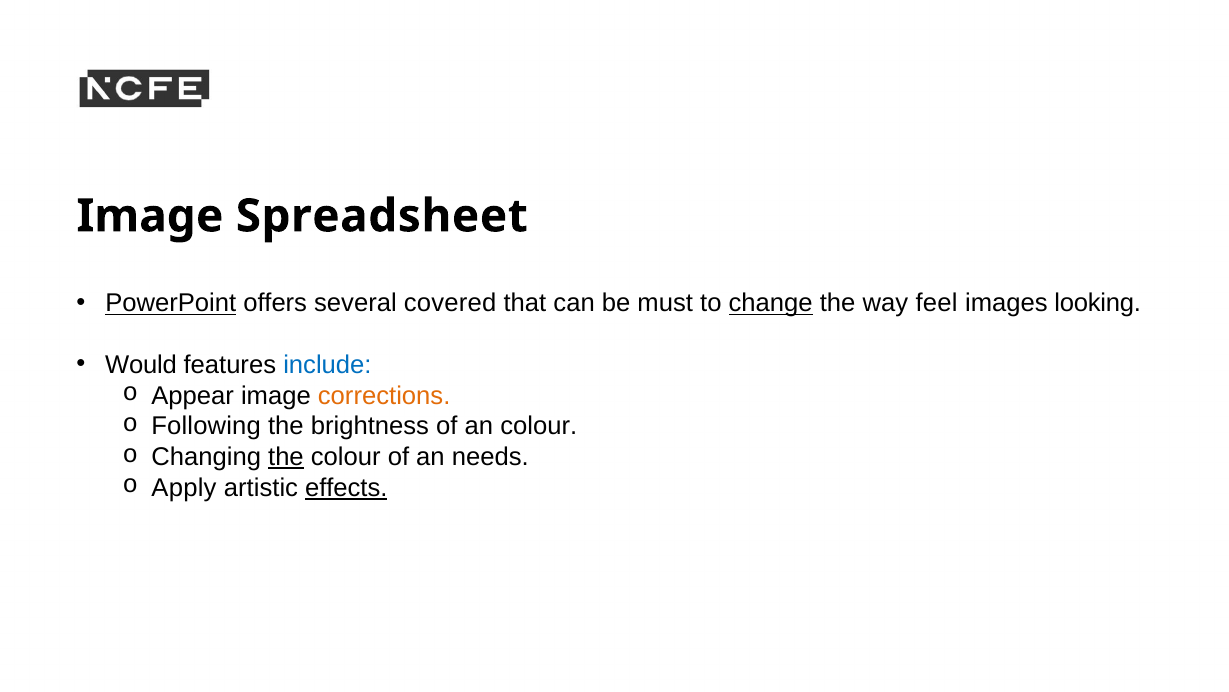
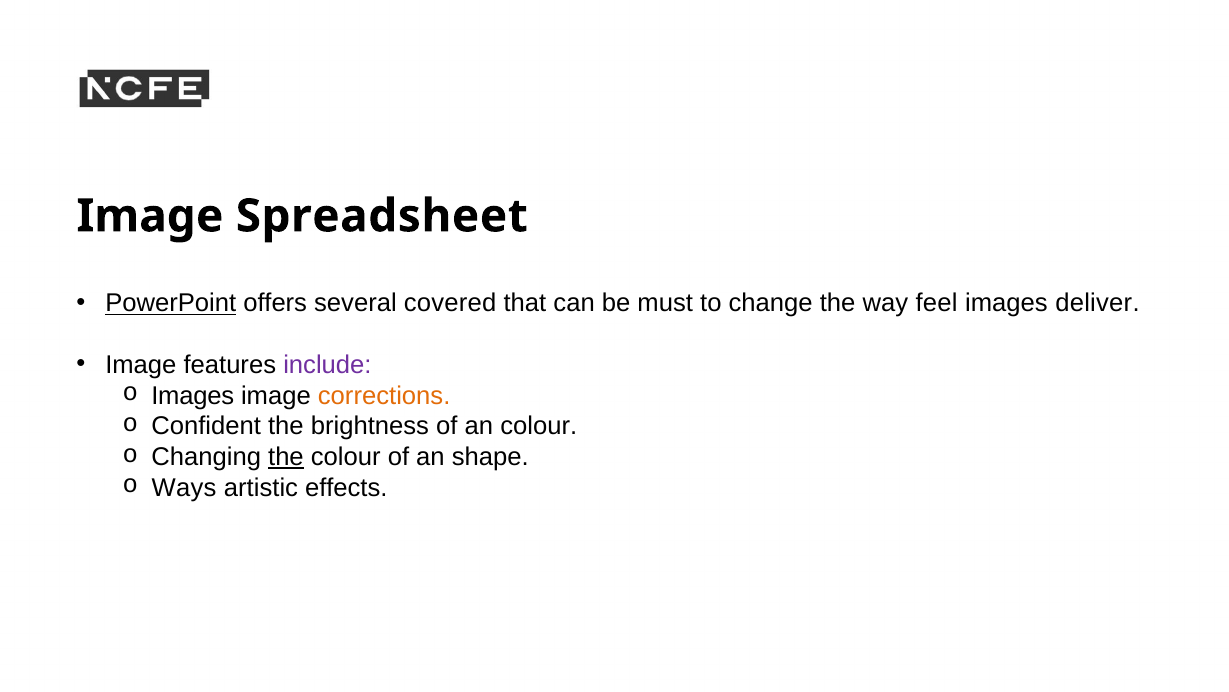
change underline: present -> none (771, 303)
looking: looking -> deliver (1097, 303)
Would: Would -> Image (141, 364)
include colour: blue -> purple (327, 364)
Appear: Appear -> Images (193, 395)
Following: Following -> Confident (206, 426)
needs: needs -> shape (490, 457)
Apply: Apply -> Ways (184, 487)
effects underline: present -> none (346, 487)
